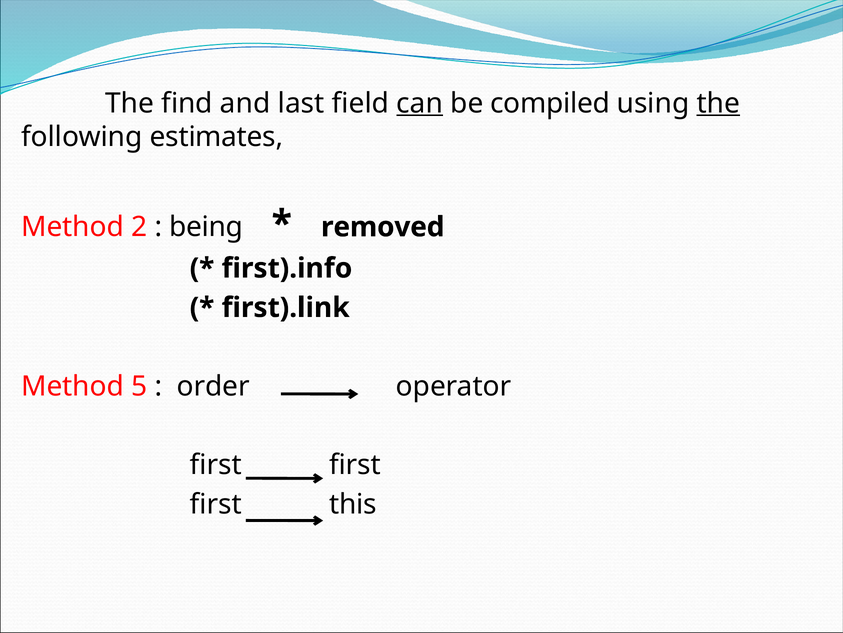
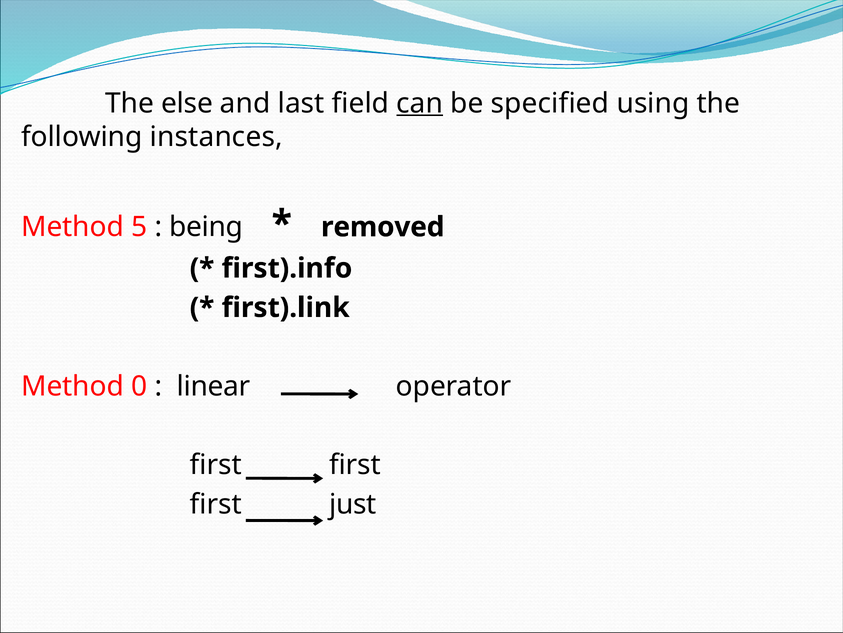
find: find -> else (187, 103)
compiled: compiled -> specified (550, 103)
the underline: present -> none (718, 103)
estimates: estimates -> instances (216, 137)
2: 2 -> 5 (140, 227)
5: 5 -> 0 (140, 386)
order: order -> linear (213, 386)
this: this -> just (353, 504)
